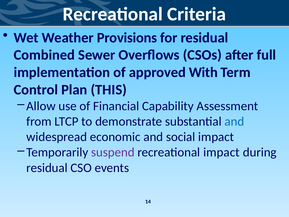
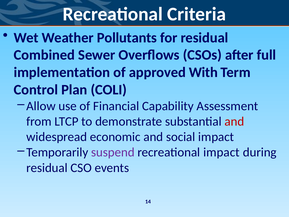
Provisions: Provisions -> Pollutants (127, 38)
THIS: THIS -> COLI (109, 90)
and colour: blue -> red (234, 121)
